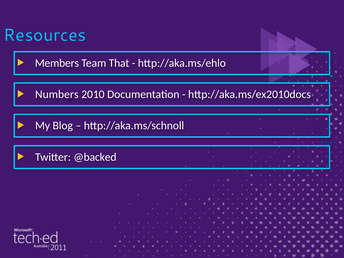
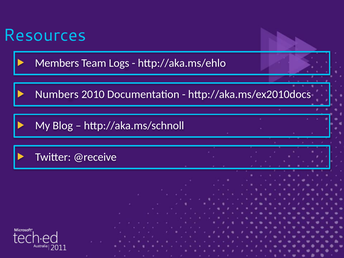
That: That -> Logs (119, 63)
@backed: @backed -> @receive (95, 157)
